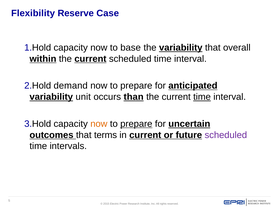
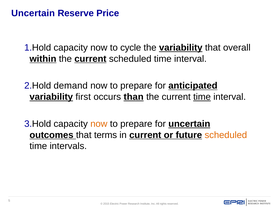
Flexibility: Flexibility -> Uncertain (33, 13)
Case: Case -> Price (108, 13)
base: base -> cycle (131, 48)
unit: unit -> first (83, 97)
prepare underline: present -> none (136, 124)
scheduled colour: purple -> orange (226, 135)
